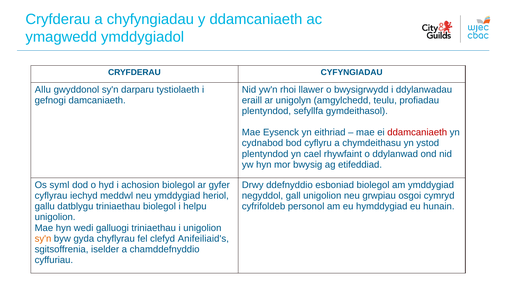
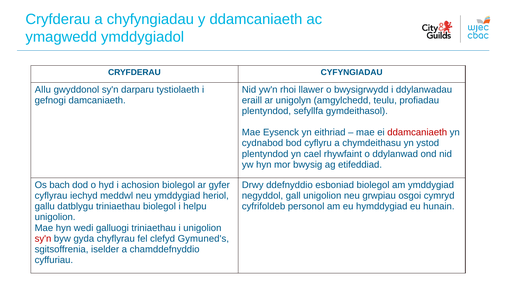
syml: syml -> bach (60, 185)
sy'n colour: orange -> red (43, 238)
Anifeiliaid's: Anifeiliaid's -> Gymuned's (203, 238)
